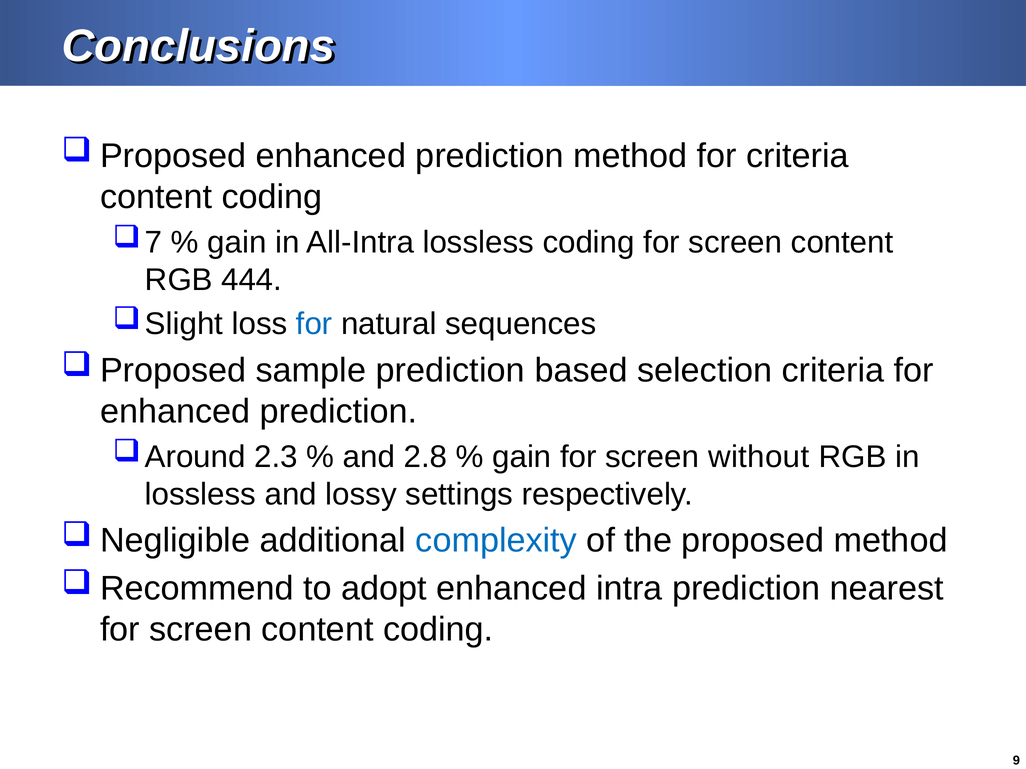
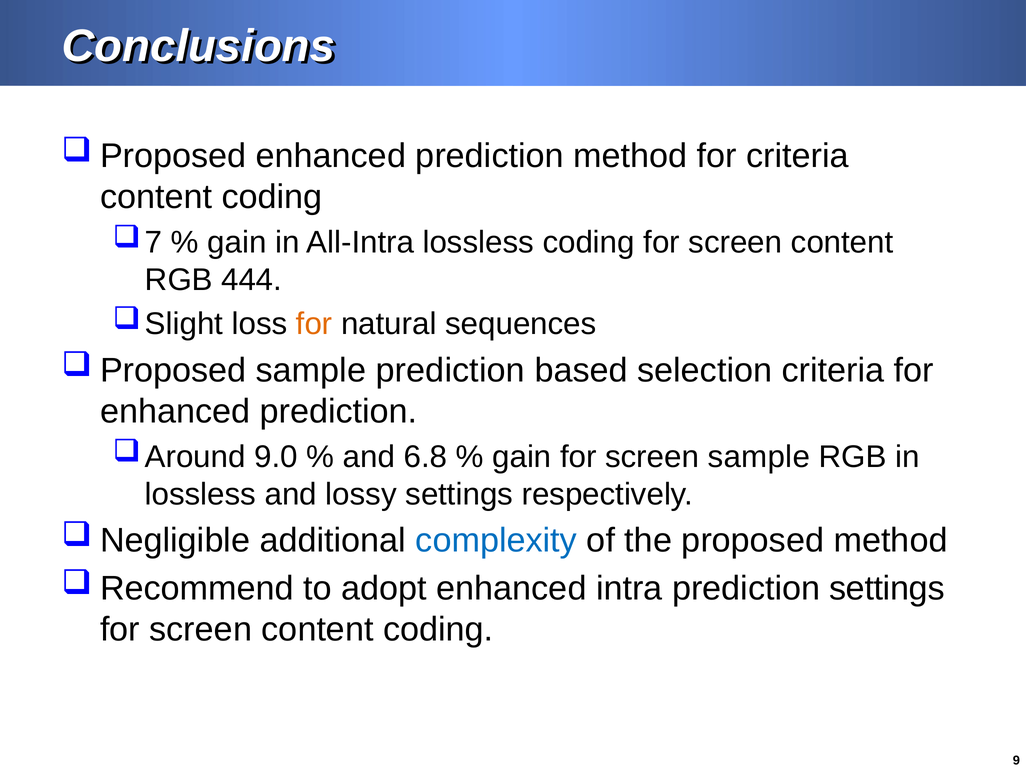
for colour: blue -> orange (314, 324)
2.3: 2.3 -> 9.0 (276, 457)
2.8: 2.8 -> 6.8 (425, 457)
screen without: without -> sample (759, 457)
prediction nearest: nearest -> settings (887, 589)
